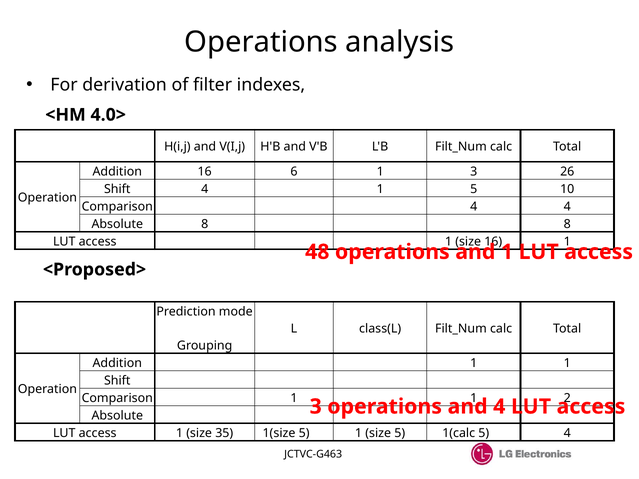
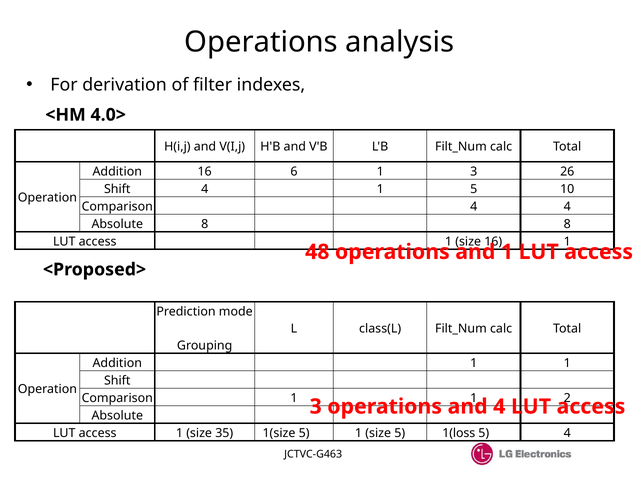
1(calc: 1(calc -> 1(loss (459, 433)
